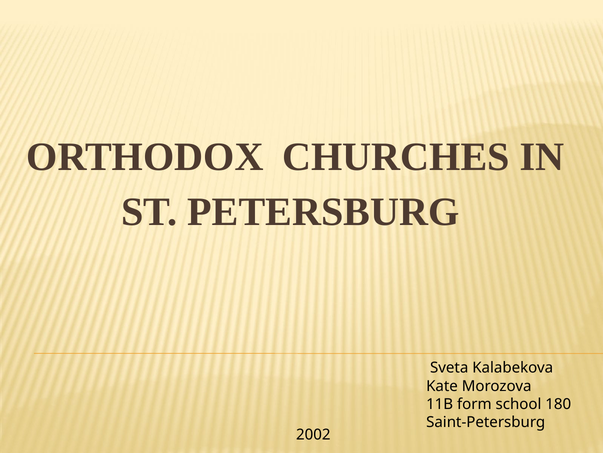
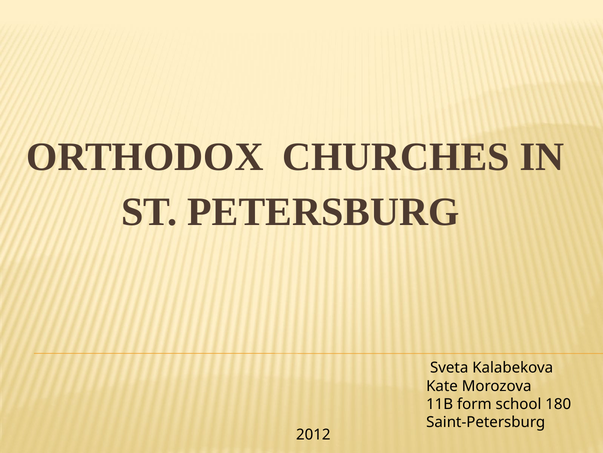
2002: 2002 -> 2012 (313, 434)
